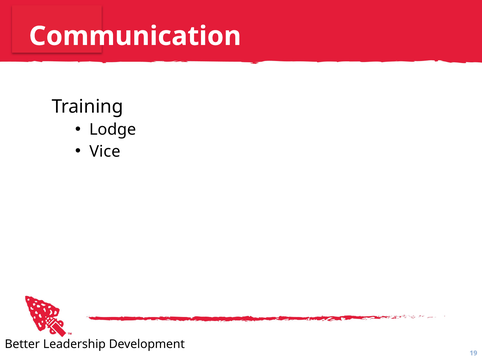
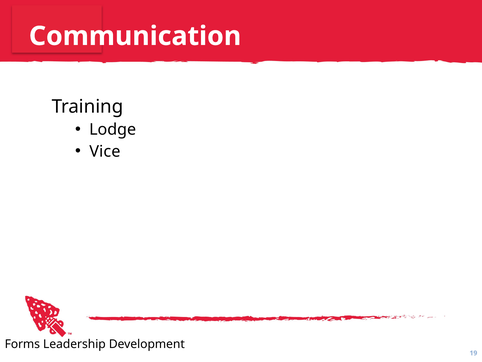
Better: Better -> Forms (22, 344)
